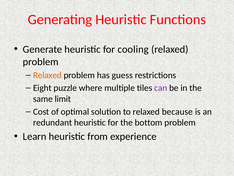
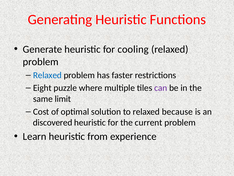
Relaxed colour: orange -> blue (47, 75)
guess: guess -> faster (122, 75)
redundant: redundant -> discovered (53, 122)
bottom: bottom -> current (149, 122)
